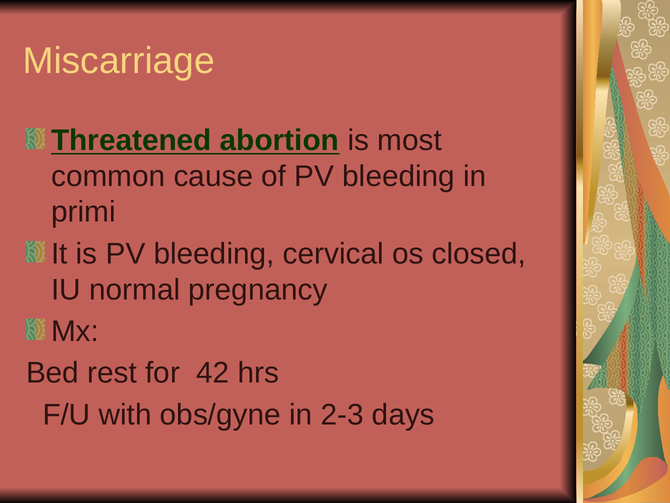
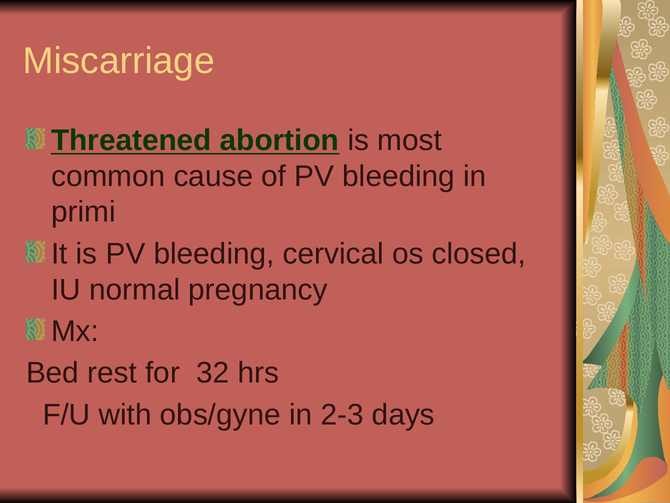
42: 42 -> 32 (213, 373)
